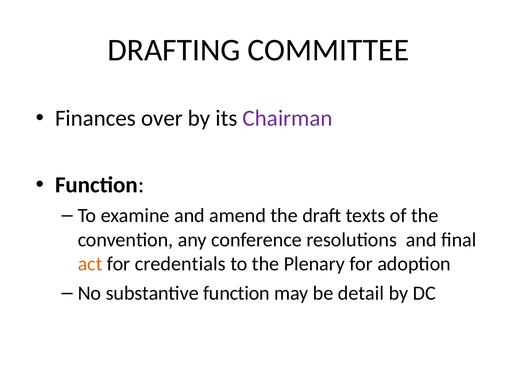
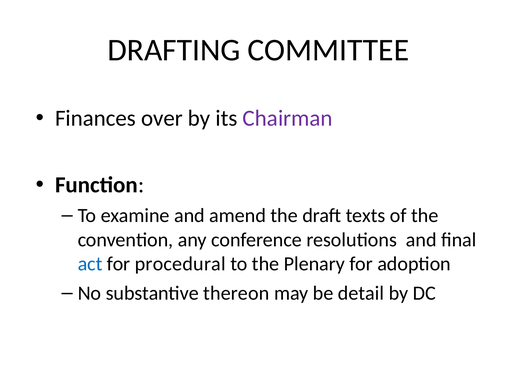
act colour: orange -> blue (90, 264)
credentials: credentials -> procedural (180, 264)
substantive function: function -> thereon (236, 293)
